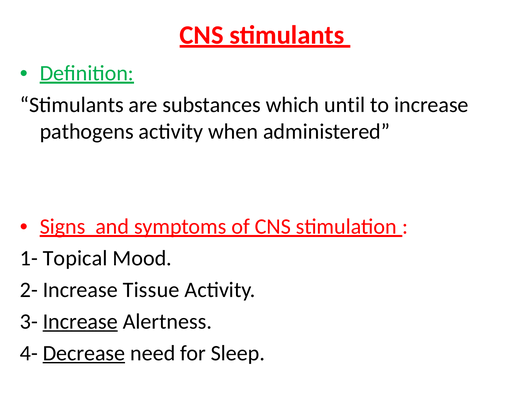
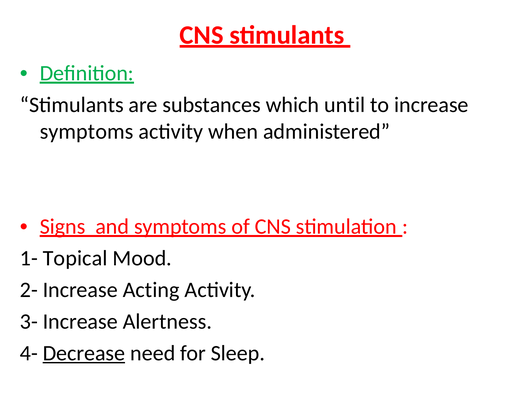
pathogens: pathogens -> symptoms (87, 132)
Tissue: Tissue -> Acting (151, 290)
Increase underline: present -> none (80, 322)
